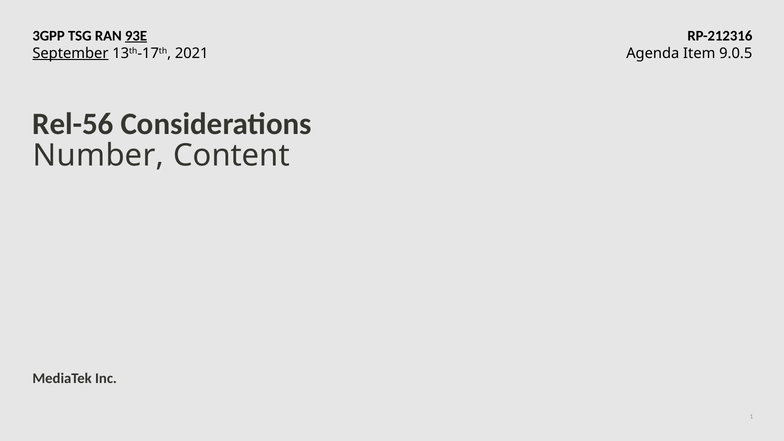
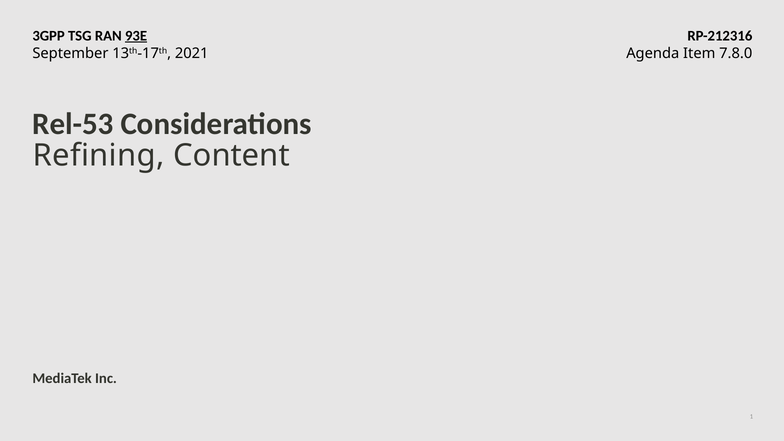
September underline: present -> none (70, 53)
9.0.5: 9.0.5 -> 7.8.0 (736, 53)
Rel-56: Rel-56 -> Rel-53 (73, 124)
Number: Number -> Refining (99, 156)
